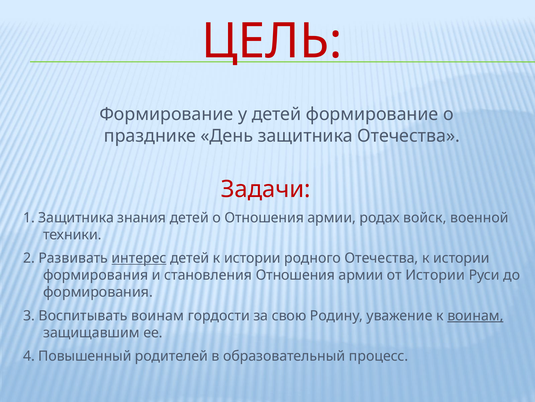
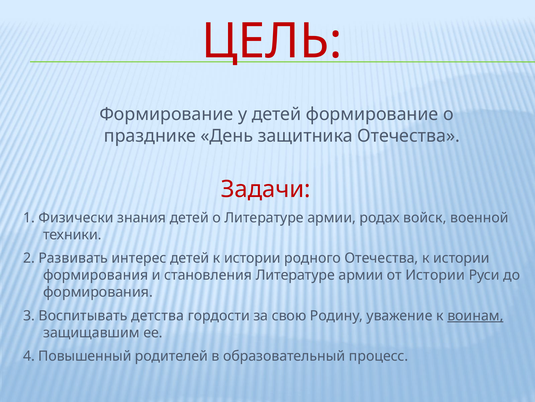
1 Защитника: Защитника -> Физически (76, 217)
о Отношения: Отношения -> Литературе (264, 217)
интерес underline: present -> none (139, 258)
становления Отношения: Отношения -> Литературе (295, 275)
Воспитывать воинам: воинам -> детства (158, 315)
